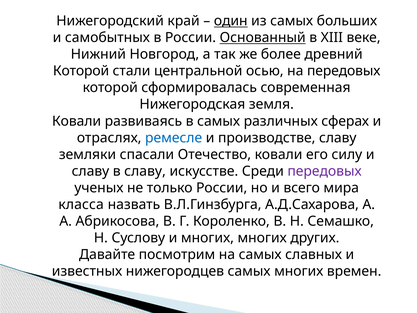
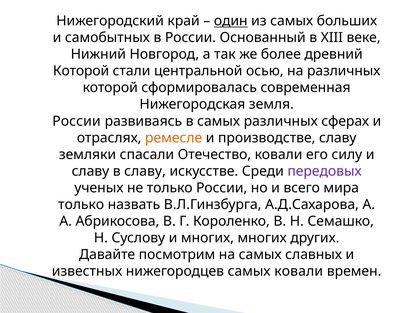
Основанный underline: present -> none (263, 38)
на передовых: передовых -> различных (344, 71)
Ковали: Ковали -> России (76, 121)
ремесле colour: blue -> orange (174, 138)
класса: класса -> только (81, 204)
самых многих: многих -> ковали (299, 271)
